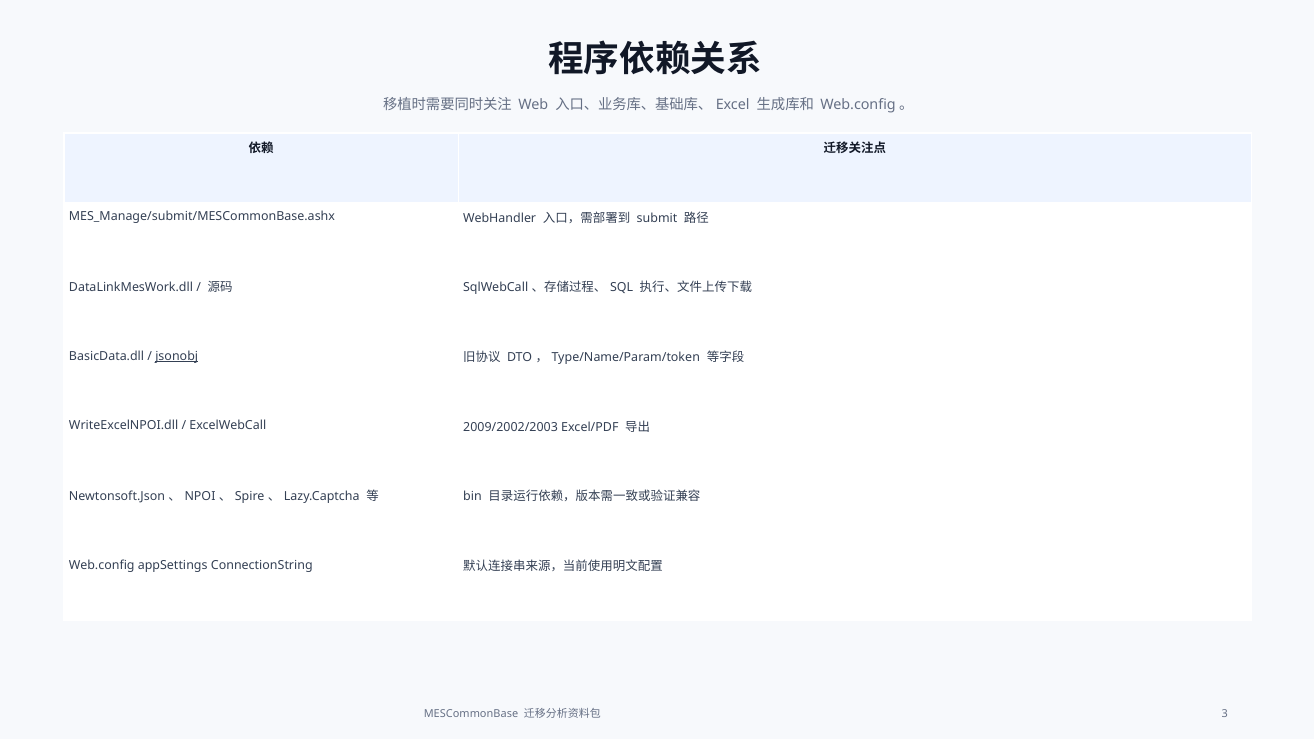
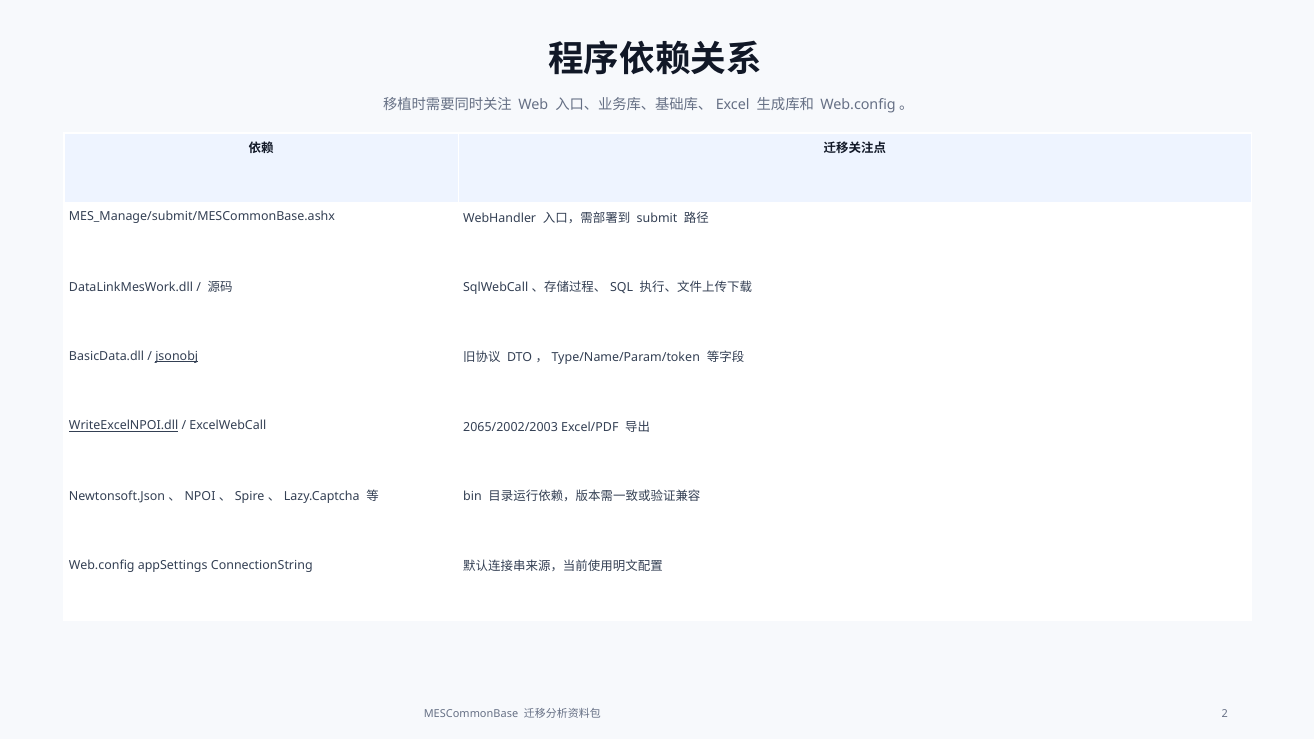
WriteExcelNPOI.dll underline: none -> present (124, 426)
2009/2002/2003: 2009/2002/2003 -> 2065/2002/2003 (511, 427)
3: 3 -> 2 (1225, 714)
